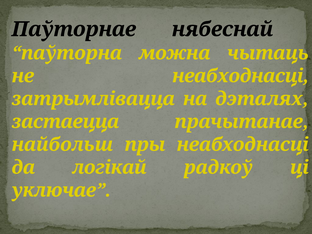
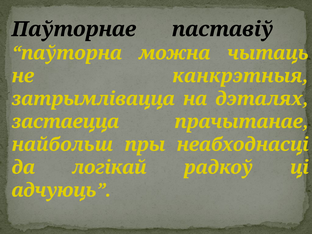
нябеснай: нябеснай -> паставіў (222, 29)
не неабходнасці: неабходнасці -> канкрэтныя (240, 76)
уключае: уключае -> адчуюць (61, 190)
